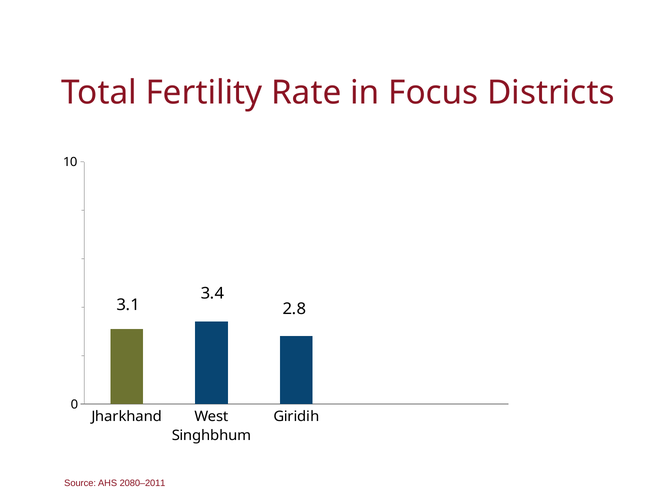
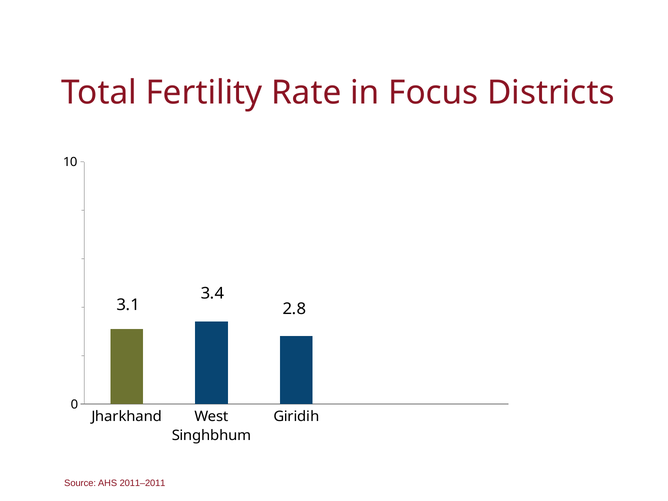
2080–2011: 2080–2011 -> 2011–2011 (143, 483)
